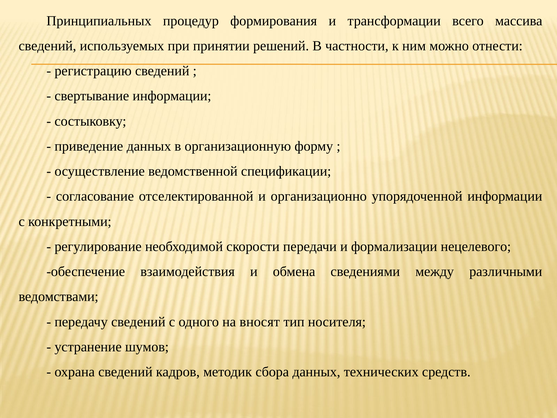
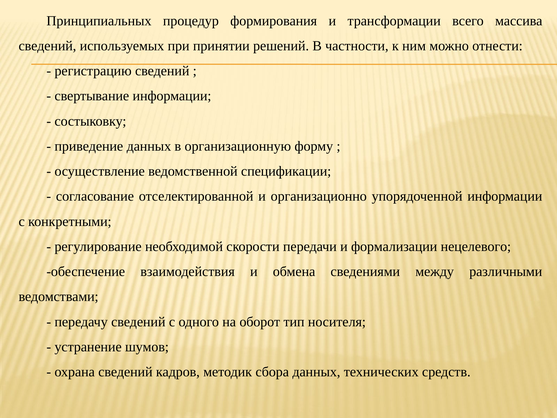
вносят: вносят -> оборот (260, 322)
